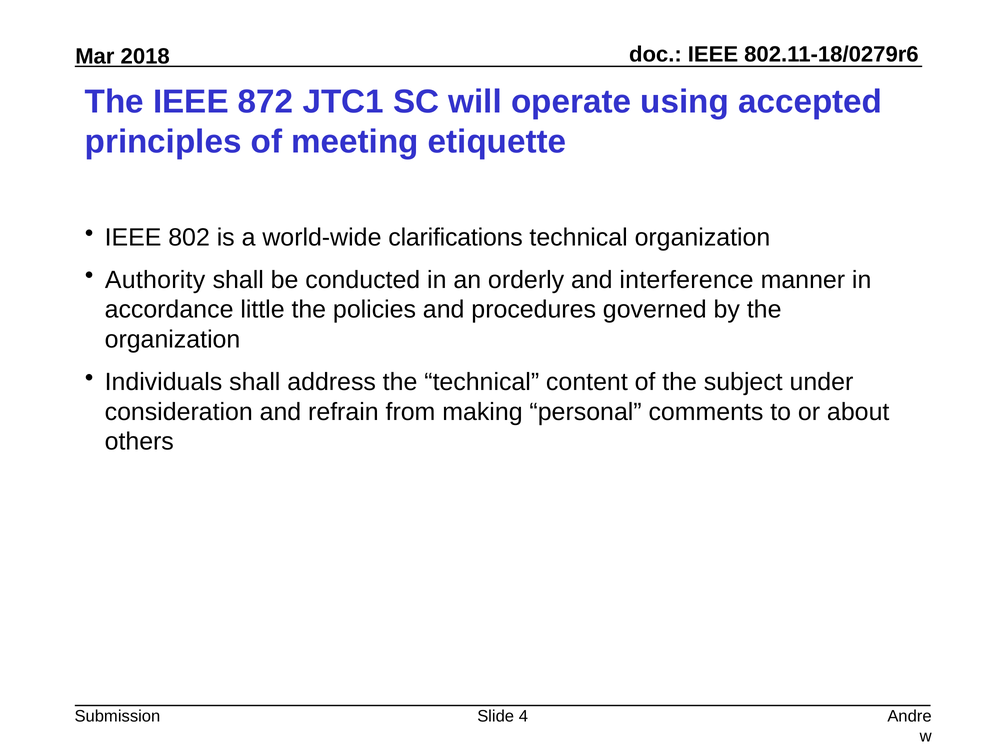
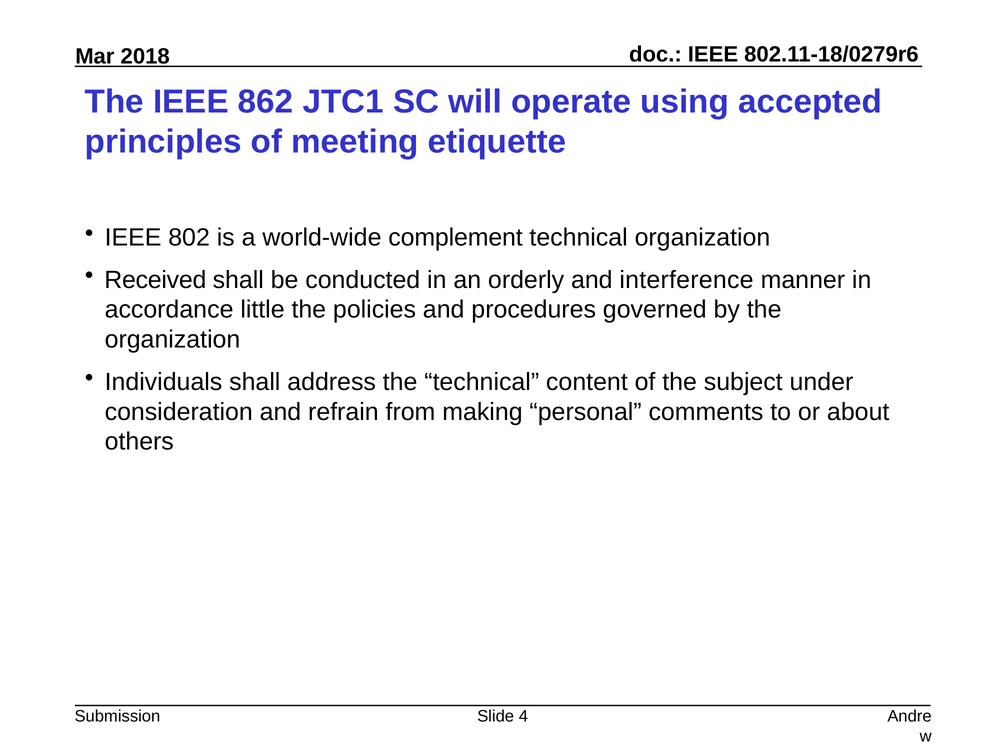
872: 872 -> 862 (266, 102)
clarifications: clarifications -> complement (456, 238)
Authority: Authority -> Received (155, 280)
